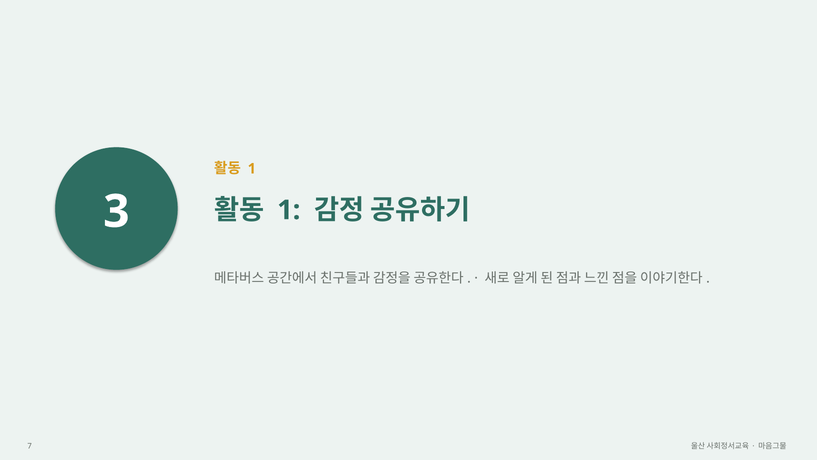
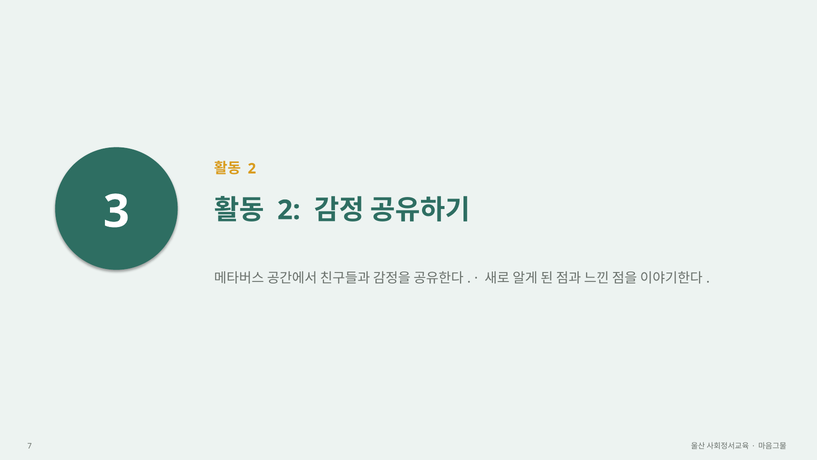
1: 1 -> 2 (252, 168)
1: 1 -> 2 (289, 210)
